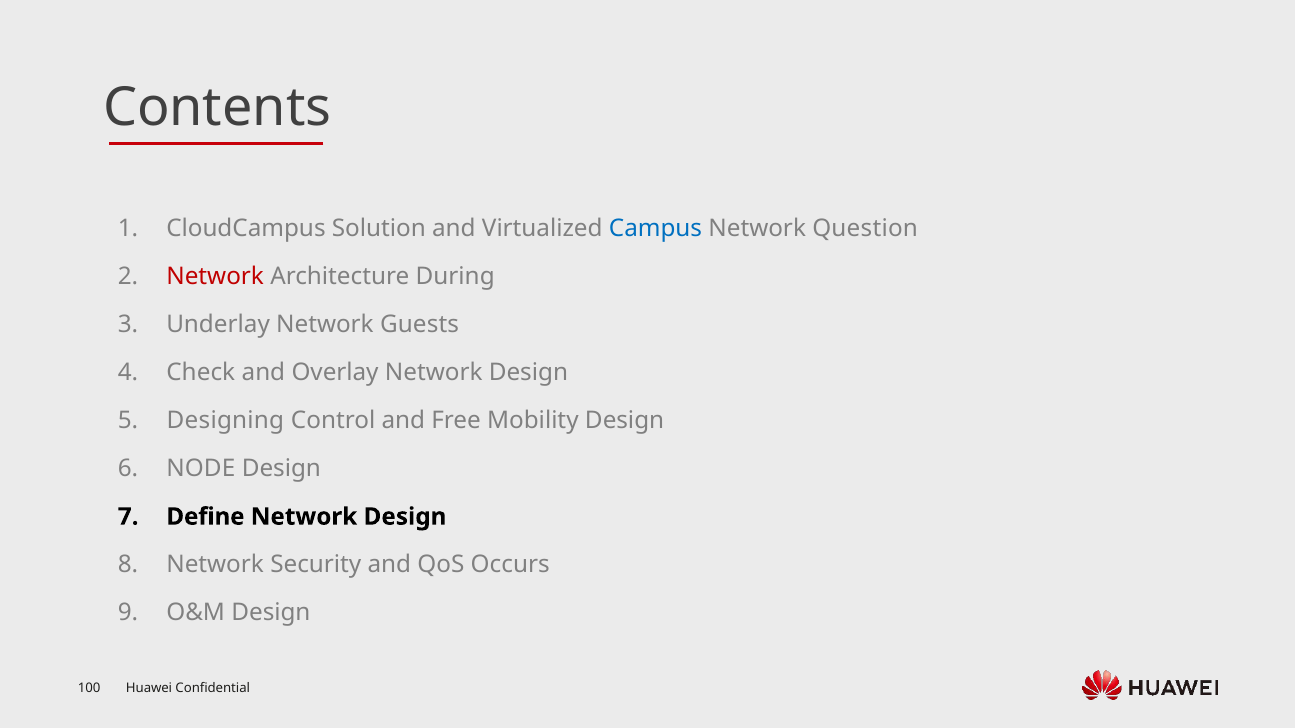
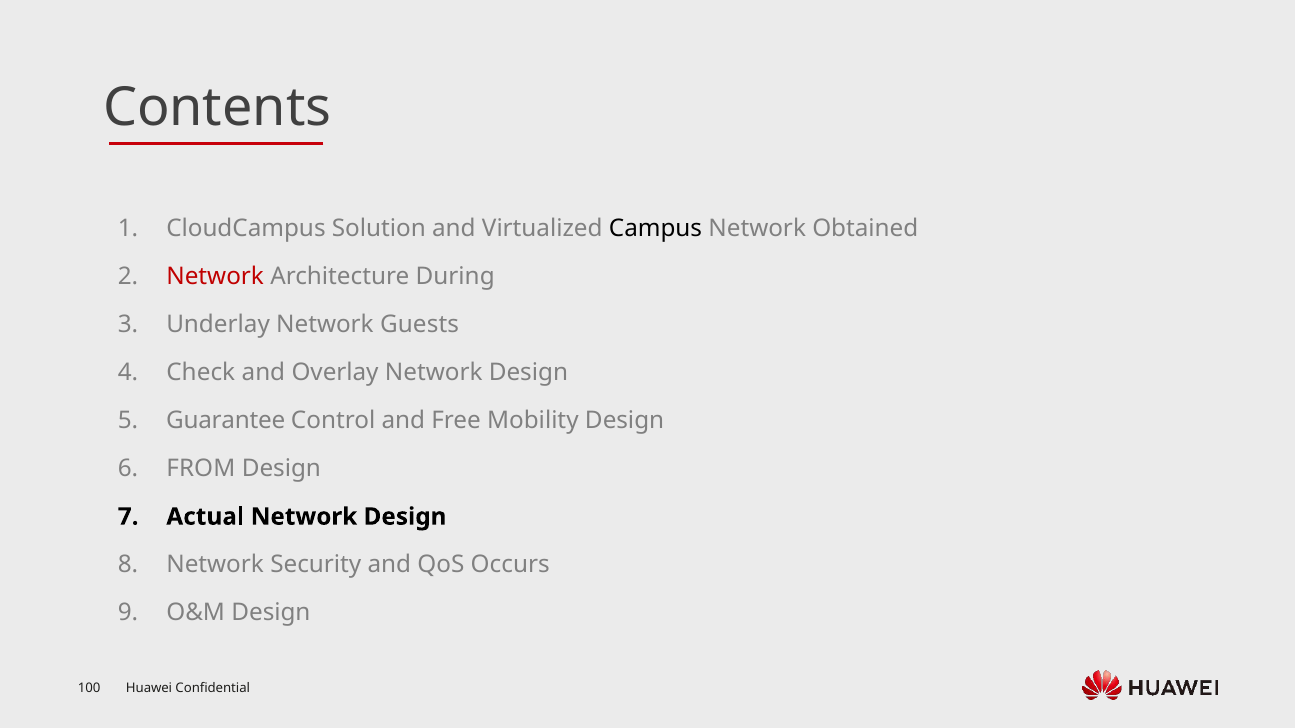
Campus colour: blue -> black (656, 229)
Question: Question -> Obtained (865, 229)
Designing: Designing -> Guarantee (226, 421)
NODE: NODE -> FROM (201, 469)
Define: Define -> Actual (205, 517)
